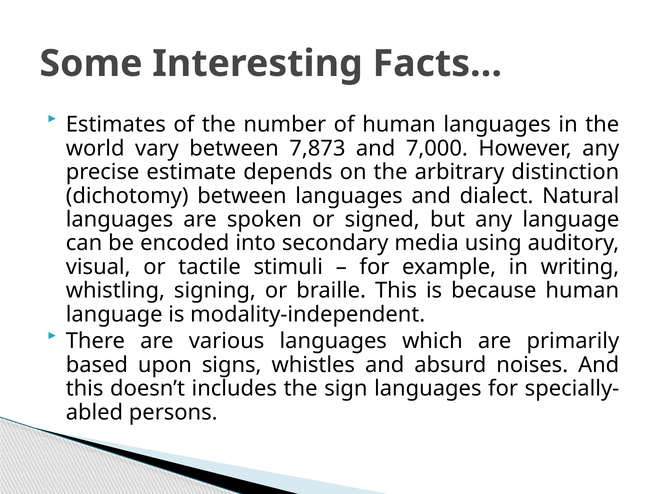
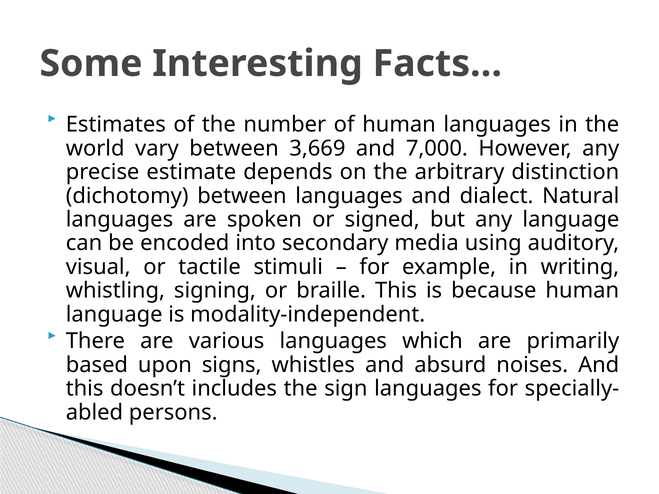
7,873: 7,873 -> 3,669 (317, 148)
